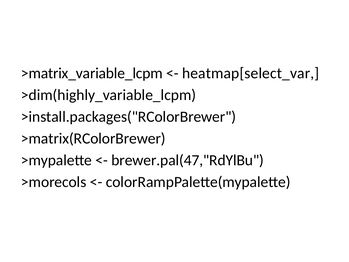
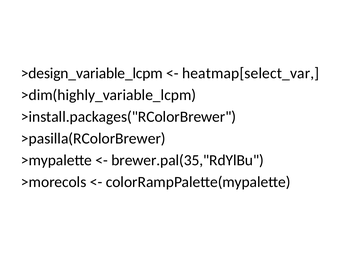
>matrix_variable_lcpm: >matrix_variable_lcpm -> >design_variable_lcpm (92, 73)
>matrix(RColorBrewer: >matrix(RColorBrewer -> >pasilla(RColorBrewer (93, 138)
brewer.pal(47,"RdYlBu: brewer.pal(47,"RdYlBu -> brewer.pal(35,"RdYlBu (188, 160)
